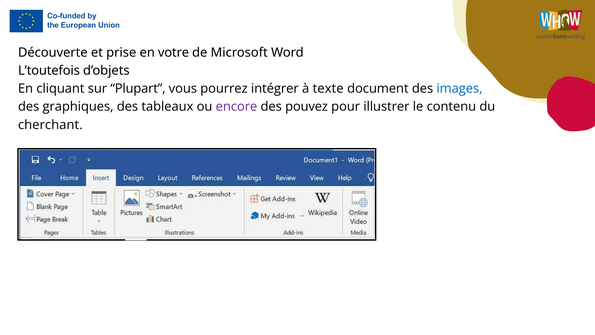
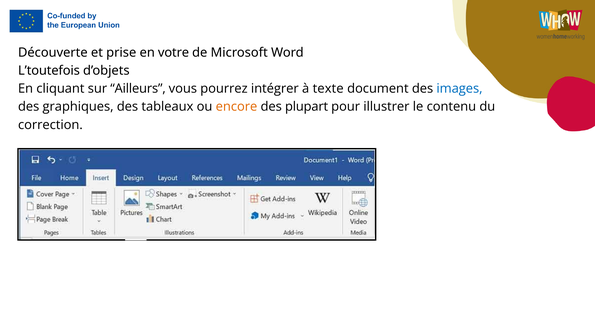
Plupart: Plupart -> Ailleurs (138, 89)
encore colour: purple -> orange (236, 107)
pouvez: pouvez -> plupart (307, 107)
cherchant: cherchant -> correction (50, 125)
